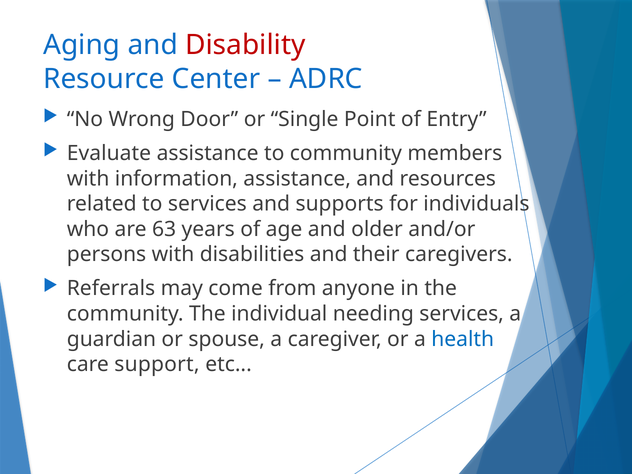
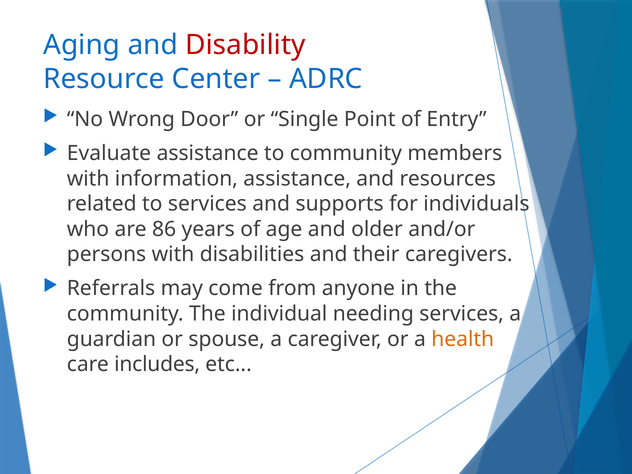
63: 63 -> 86 (164, 229)
health colour: blue -> orange (463, 339)
support: support -> includes (157, 364)
